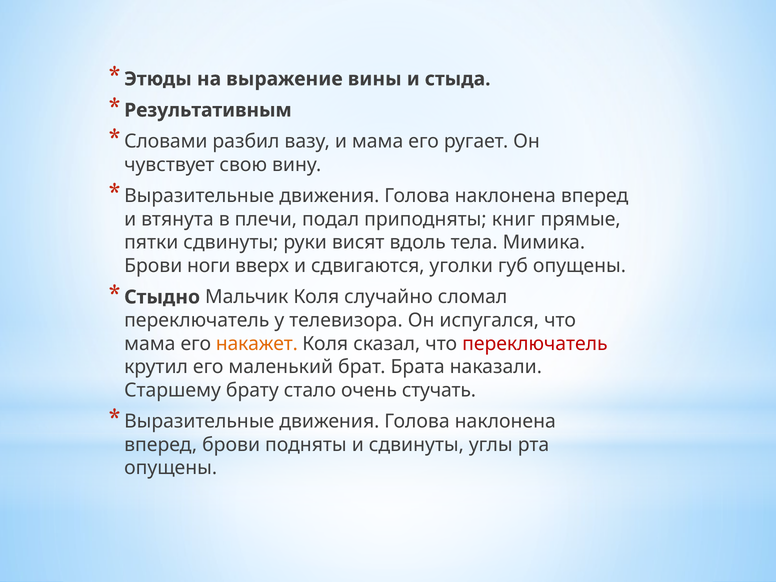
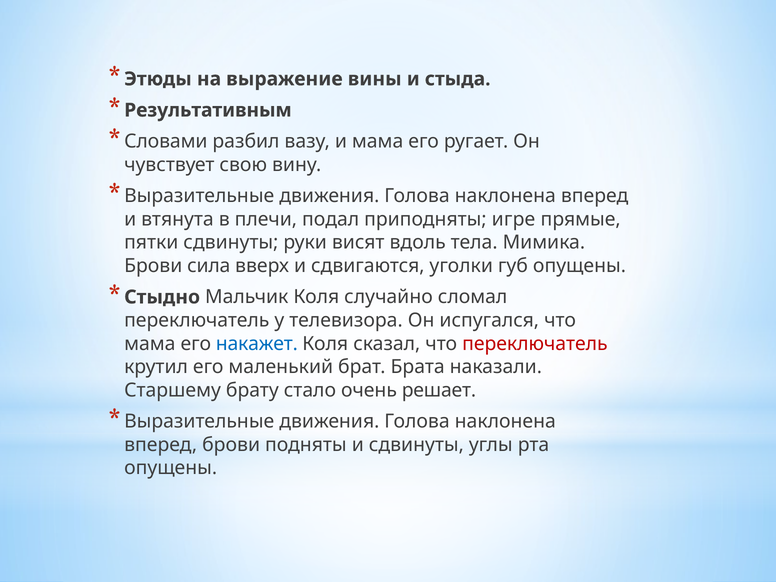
книг: книг -> игре (514, 219)
ноги: ноги -> сила (209, 266)
накажет colour: orange -> blue (257, 344)
стучать: стучать -> решает (439, 390)
